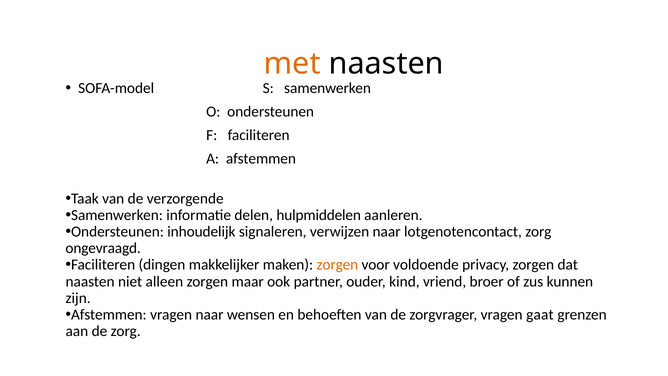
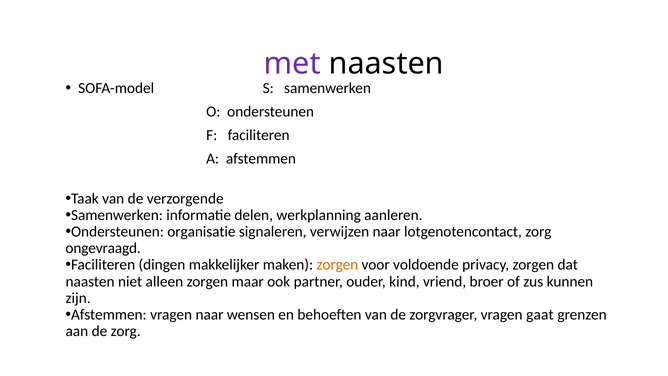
met colour: orange -> purple (292, 64)
hulpmiddelen: hulpmiddelen -> werkplanning (319, 215)
inhoudelijk: inhoudelijk -> organisatie (201, 232)
